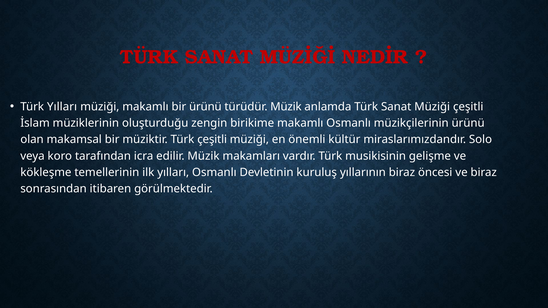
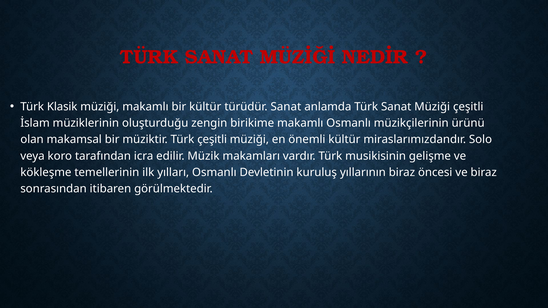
Türk Yılları: Yılları -> Klasik (62, 107)
bir ürünü: ürünü -> kültür (205, 107)
türüdür Müzik: Müzik -> Sanat (286, 107)
